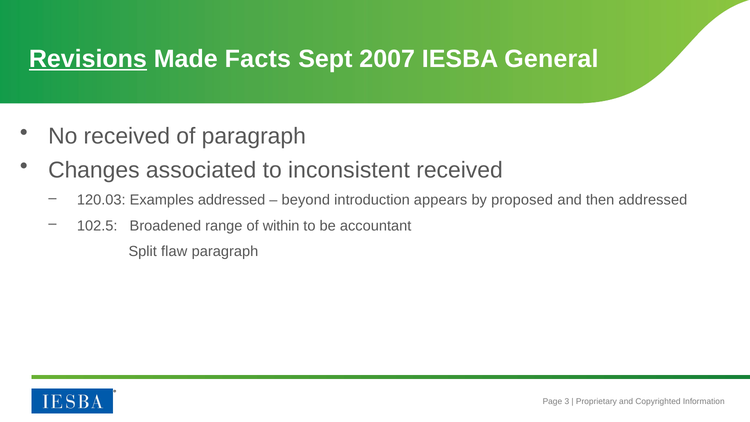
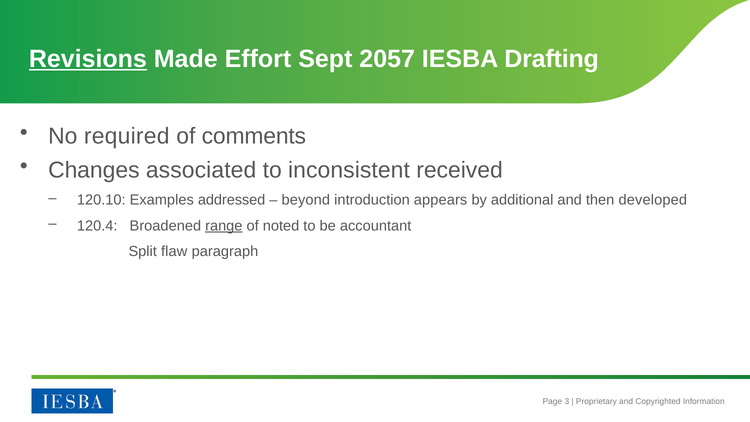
Facts: Facts -> Effort (258, 59)
2007: 2007 -> 2057 (387, 59)
General: General -> Drafting (552, 59)
No received: received -> required (127, 136)
of paragraph: paragraph -> comments (254, 136)
120.03: 120.03 -> 120.10 (101, 200)
proposed: proposed -> additional (522, 200)
then addressed: addressed -> developed (653, 200)
102.5: 102.5 -> 120.4 (97, 226)
range underline: none -> present (224, 226)
within: within -> noted (281, 226)
